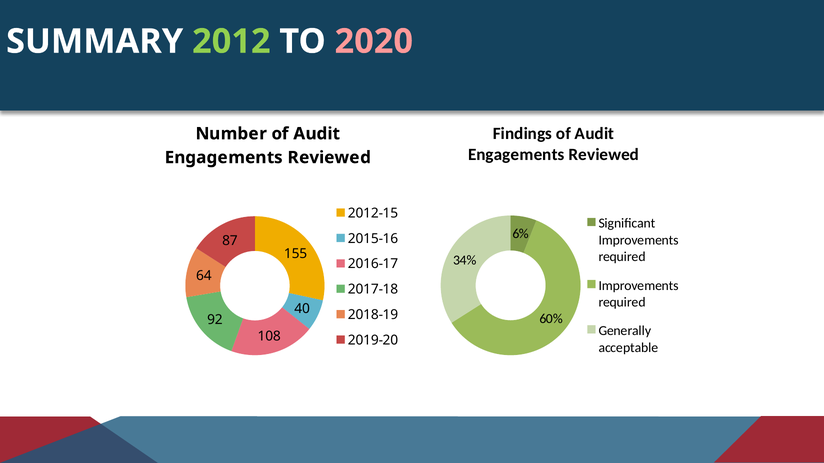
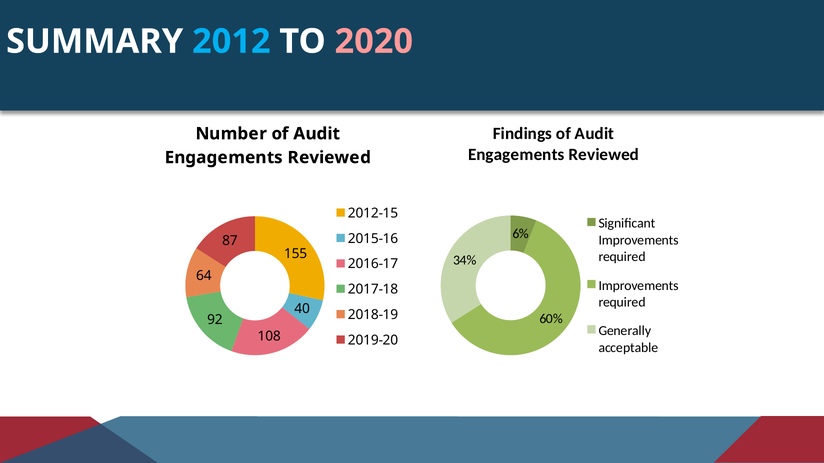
2012 colour: light green -> light blue (231, 41)
